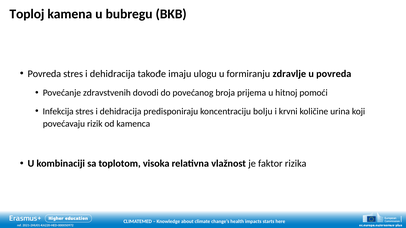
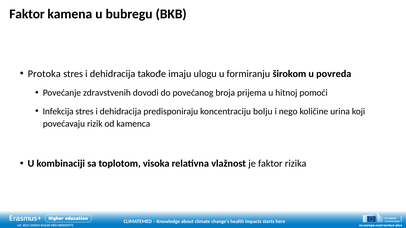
Toploj: Toploj -> Faktor (27, 14)
Povreda: Povreda -> Protoka (44, 74)
zdravlje: zdravlje -> širokom (289, 74)
krvni: krvni -> nego (288, 112)
